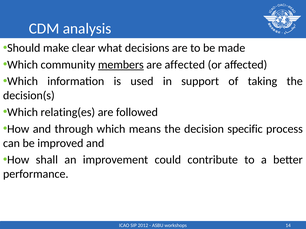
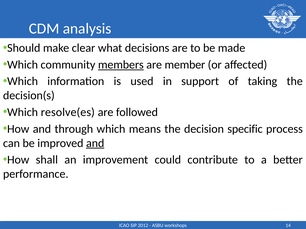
are affected: affected -> member (185, 65)
relating(es: relating(es -> resolve(es (68, 112)
and underline: none -> present (95, 143)
